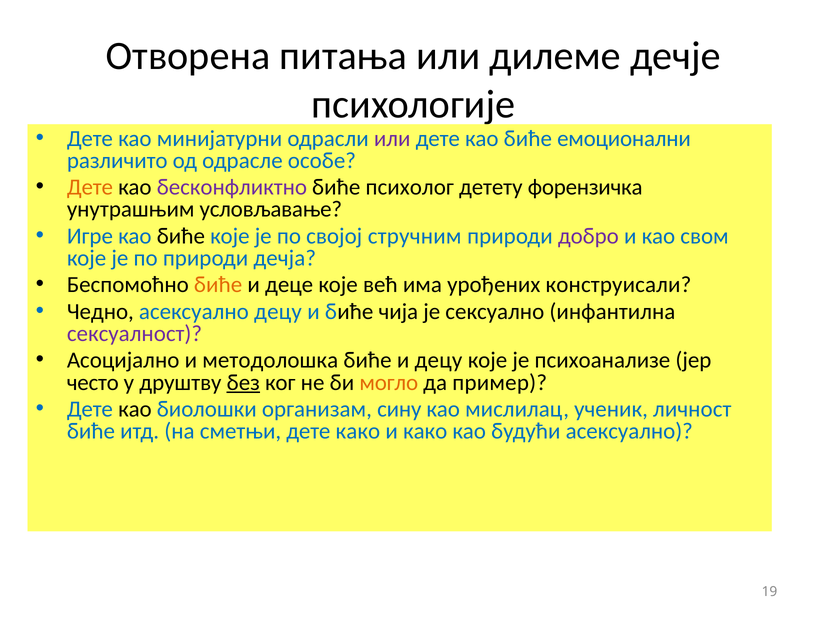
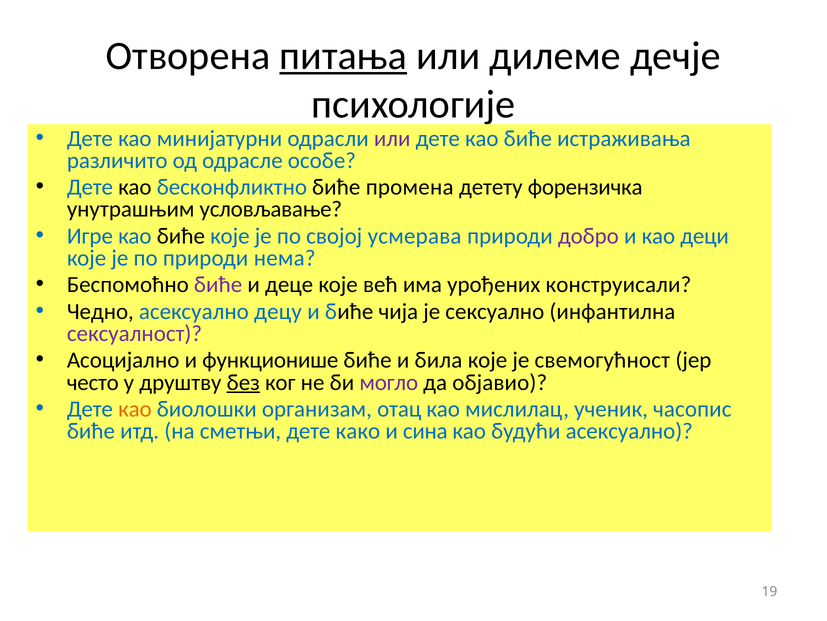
питања underline: none -> present (343, 56)
емоционални: емоционални -> истраживања (624, 138)
Дете colour: orange -> blue (90, 187)
бесконфликтно colour: purple -> blue (232, 187)
психолог: психолог -> промена (410, 187)
стручним: стручним -> усмерава (415, 236)
свом: свом -> деци (705, 236)
дечја: дечја -> нема (285, 258)
биће colour: orange -> purple (218, 284)
методолошка: методолошка -> функционише (270, 360)
и децу: децу -> била (438, 360)
психоанализе: психоанализе -> свемогућност (602, 360)
могло colour: orange -> purple (389, 382)
пример: пример -> објавио (500, 382)
као colour: black -> orange (135, 409)
сину: сину -> отац (399, 409)
личност: личност -> часопис (692, 409)
и како: како -> сина (425, 431)
